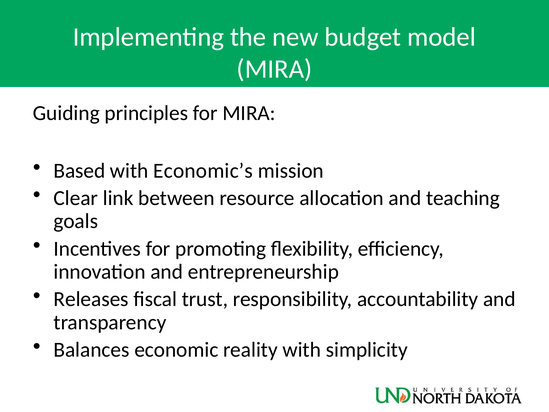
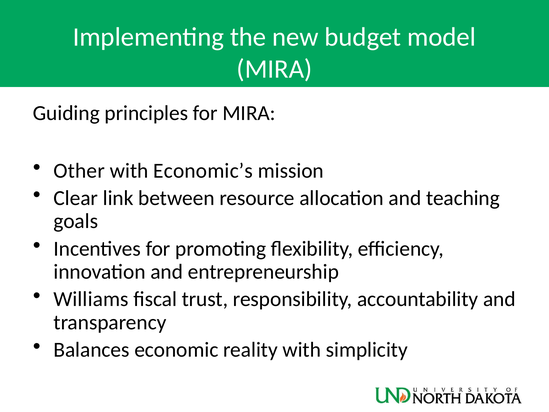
Based: Based -> Other (79, 171)
Releases: Releases -> Williams (91, 299)
